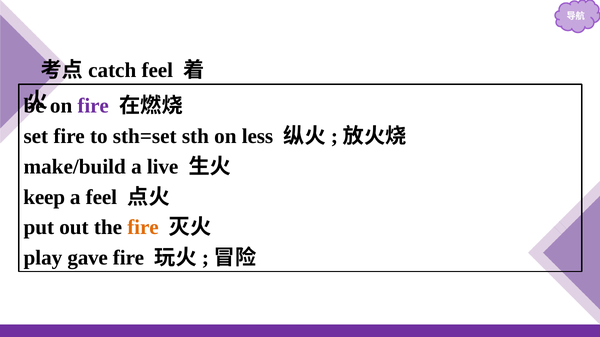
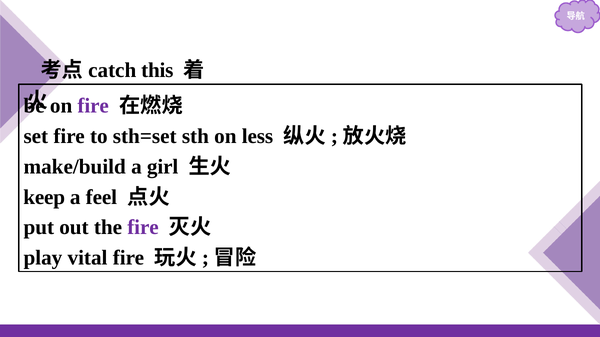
feel: feel -> this (157, 70)
live: live -> girl (163, 167)
fire colour: orange -> purple (143, 228)
gave: gave -> vital (88, 258)
